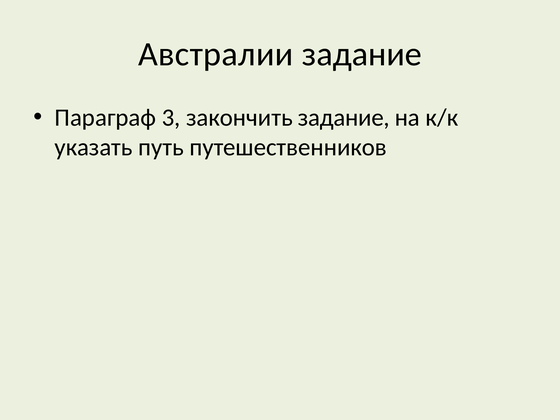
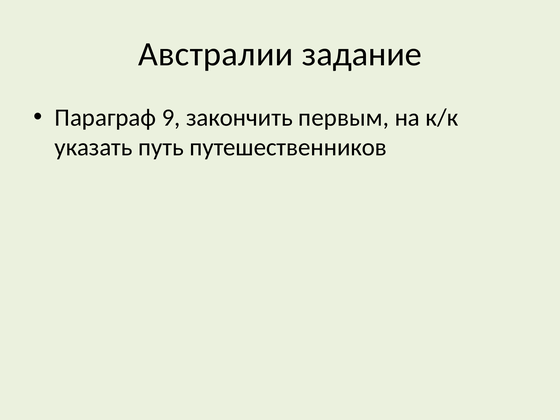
3: 3 -> 9 (171, 117)
закончить задание: задание -> первым (344, 117)
